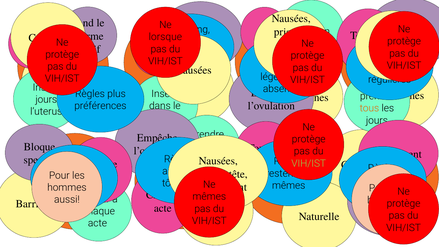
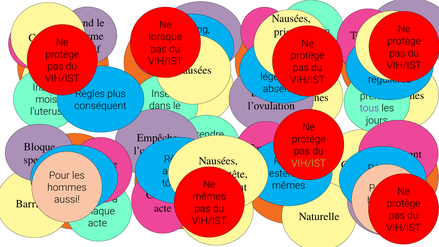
jours: jours -> mois (46, 100)
préférences: préférences -> conséquent (100, 106)
tous colour: orange -> purple (369, 108)
